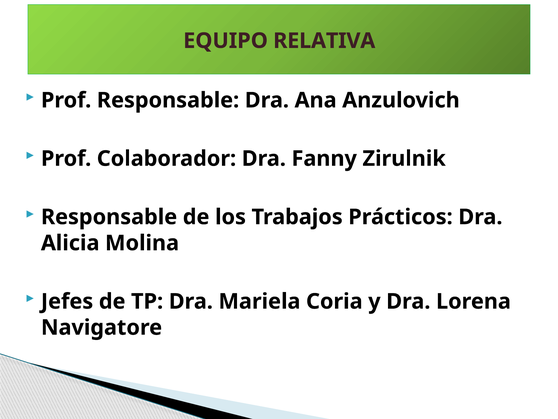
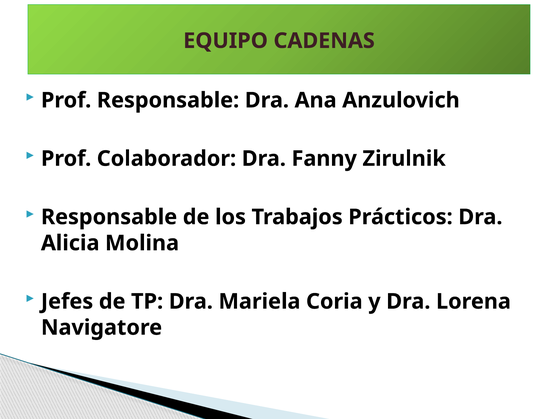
RELATIVA: RELATIVA -> CADENAS (324, 41)
